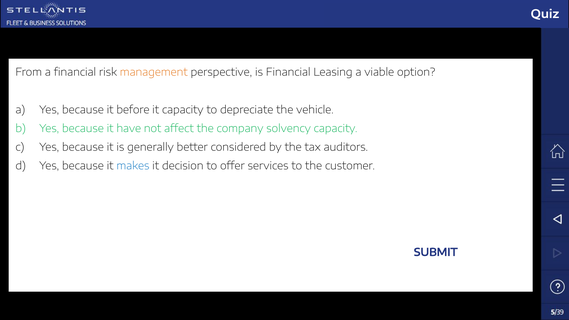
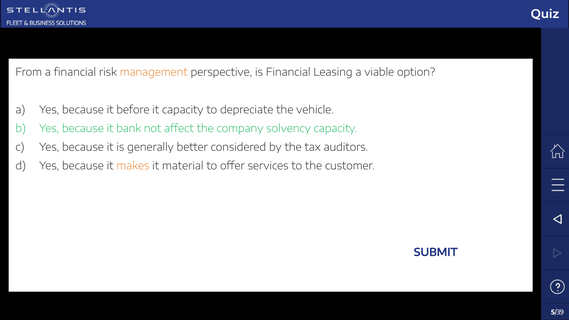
have: have -> bank (129, 129)
makes colour: blue -> orange (133, 166)
decision: decision -> material (183, 166)
